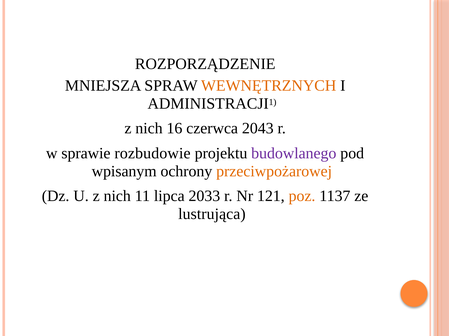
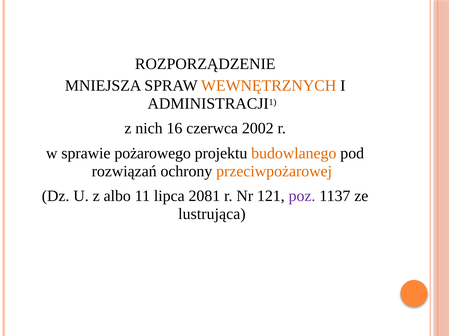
2043: 2043 -> 2002 (258, 129)
rozbudowie: rozbudowie -> pożarowego (153, 153)
budowlanego colour: purple -> orange (294, 153)
wpisanym: wpisanym -> rozwiązań (124, 172)
U z nich: nich -> albo (117, 196)
2033: 2033 -> 2081 (204, 196)
poz colour: orange -> purple (302, 196)
